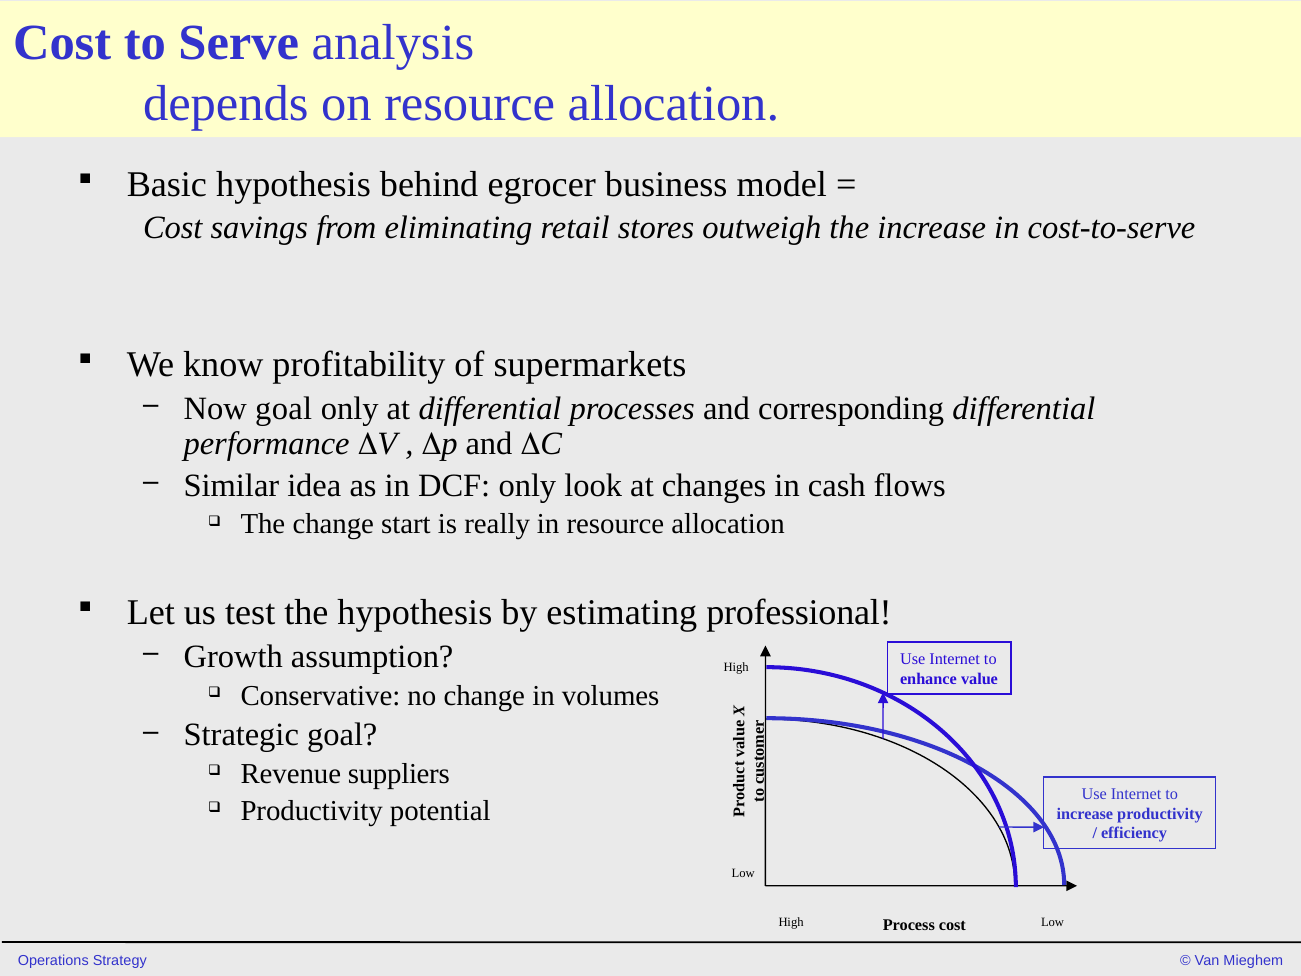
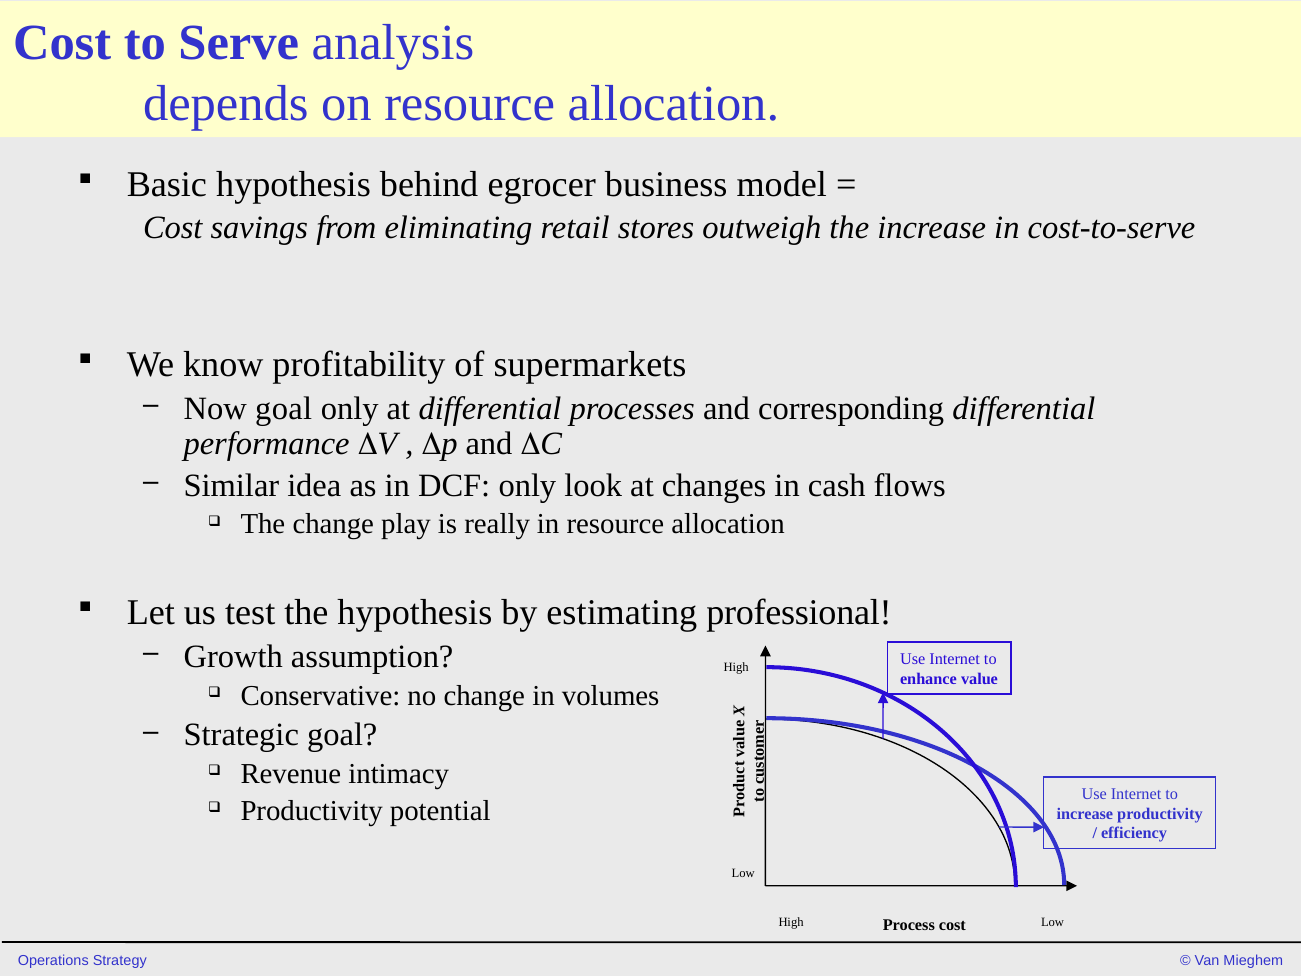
start: start -> play (406, 524)
suppliers: suppliers -> intimacy (399, 774)
